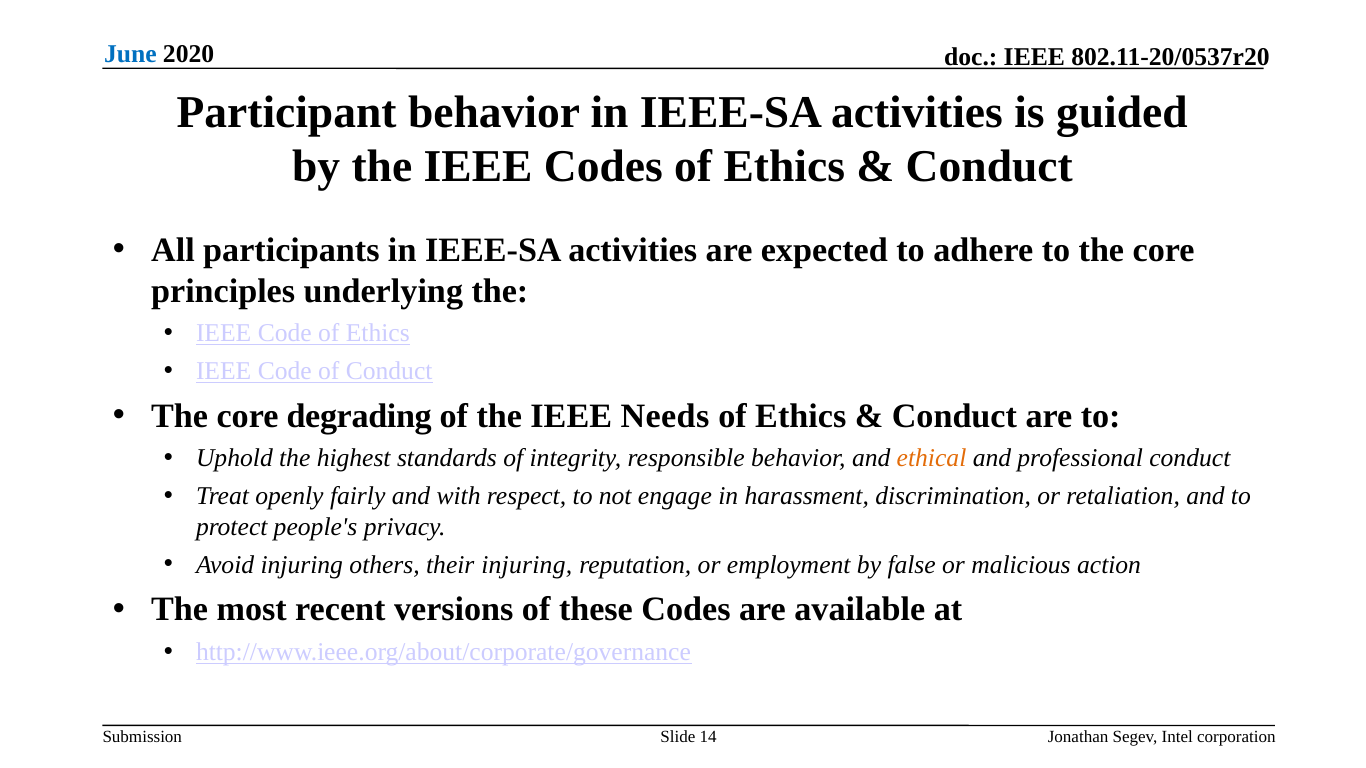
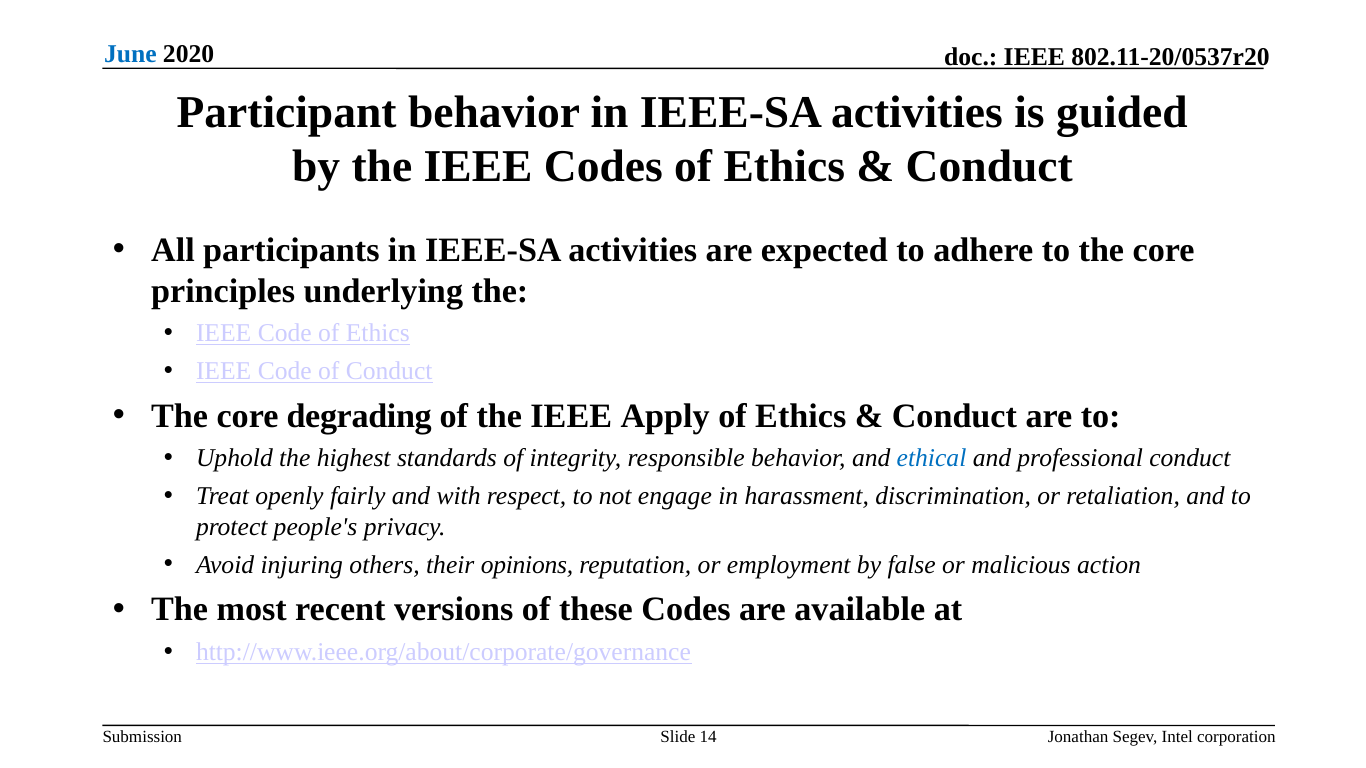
Needs: Needs -> Apply (665, 416)
ethical colour: orange -> blue (932, 459)
their injuring: injuring -> opinions (527, 565)
